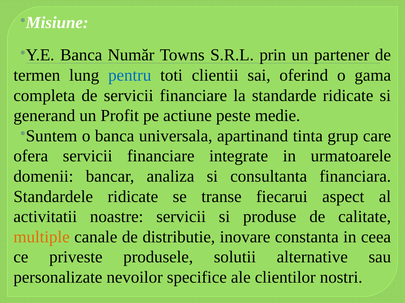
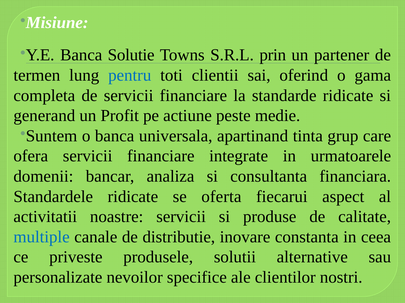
Număr: Număr -> Solutie (131, 55)
transe: transe -> oferta (221, 197)
multiple colour: orange -> blue (42, 237)
